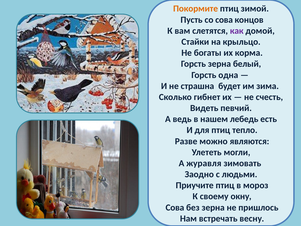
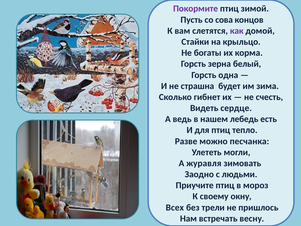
Покормите colour: orange -> purple (196, 9)
певчий: певчий -> сердце (236, 108)
являются: являются -> песчанка (249, 141)
Сова: Сова -> Всех (175, 207)
без зерна: зерна -> трели (213, 207)
